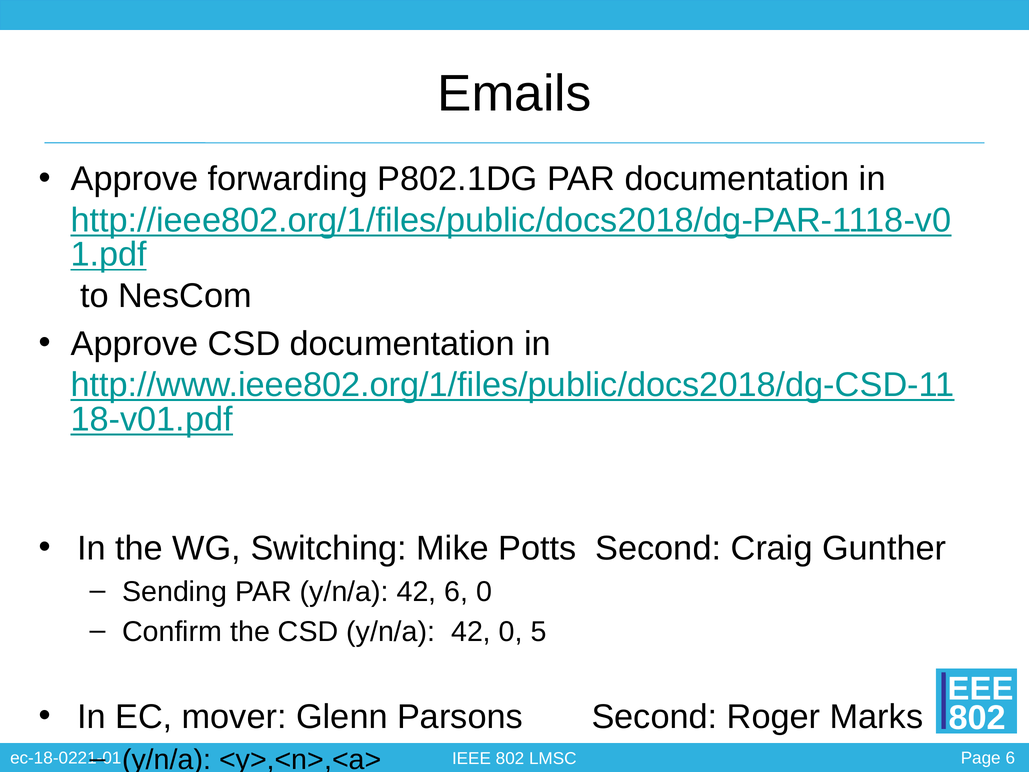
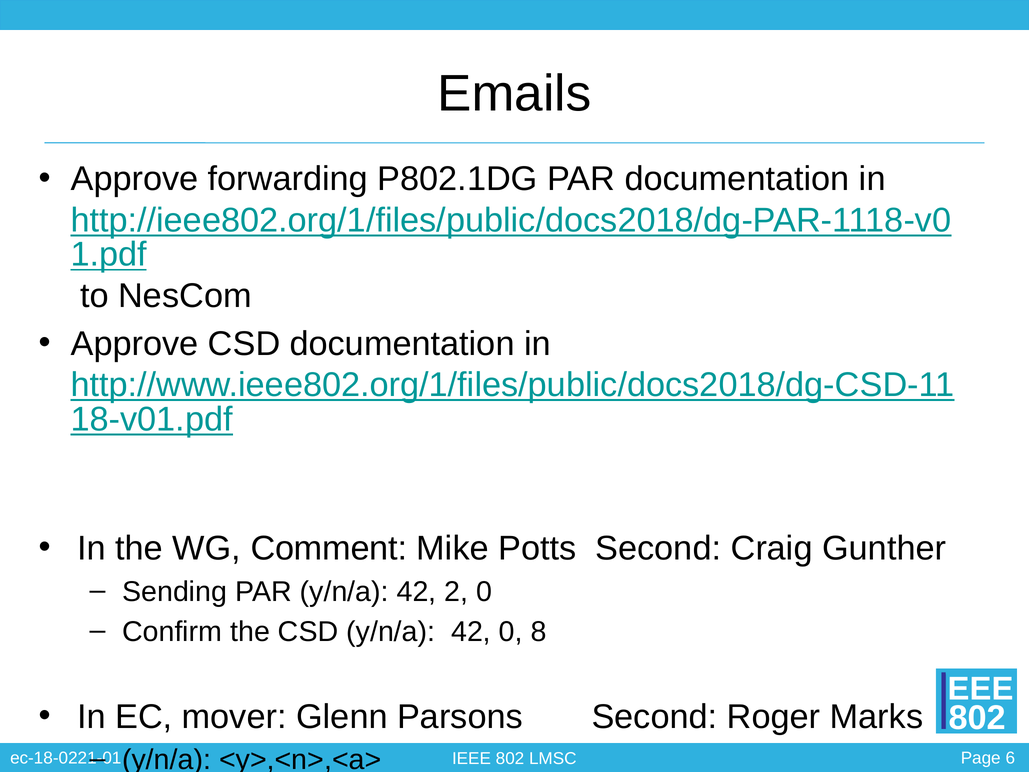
Switching: Switching -> Comment (329, 548)
42 6: 6 -> 2 (456, 591)
5: 5 -> 8 (539, 631)
